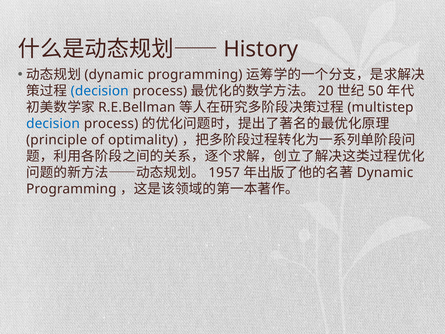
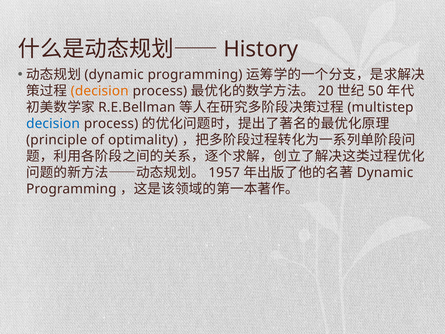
decision colour: blue -> orange (100, 91)
